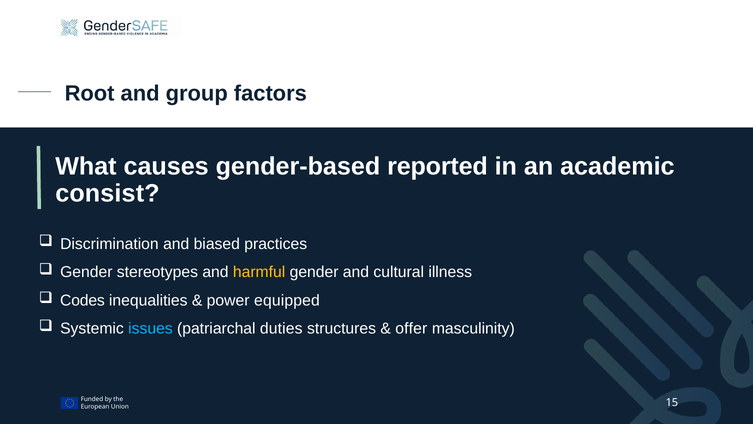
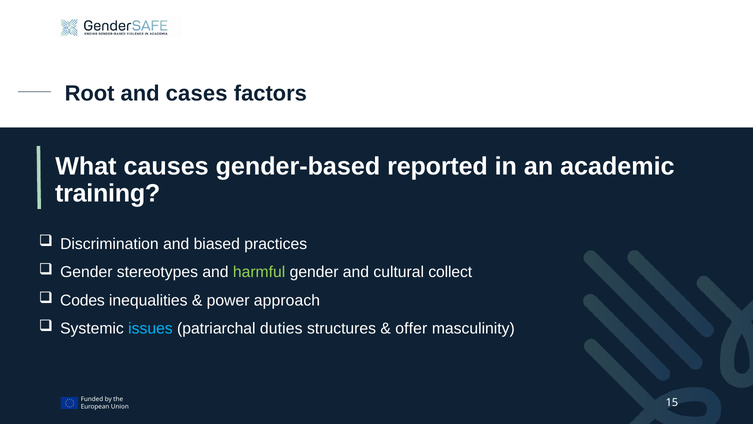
group: group -> cases (197, 93)
consist: consist -> training (108, 193)
harmful colour: yellow -> light green (259, 272)
illness: illness -> collect (450, 272)
equipped: equipped -> approach (287, 300)
